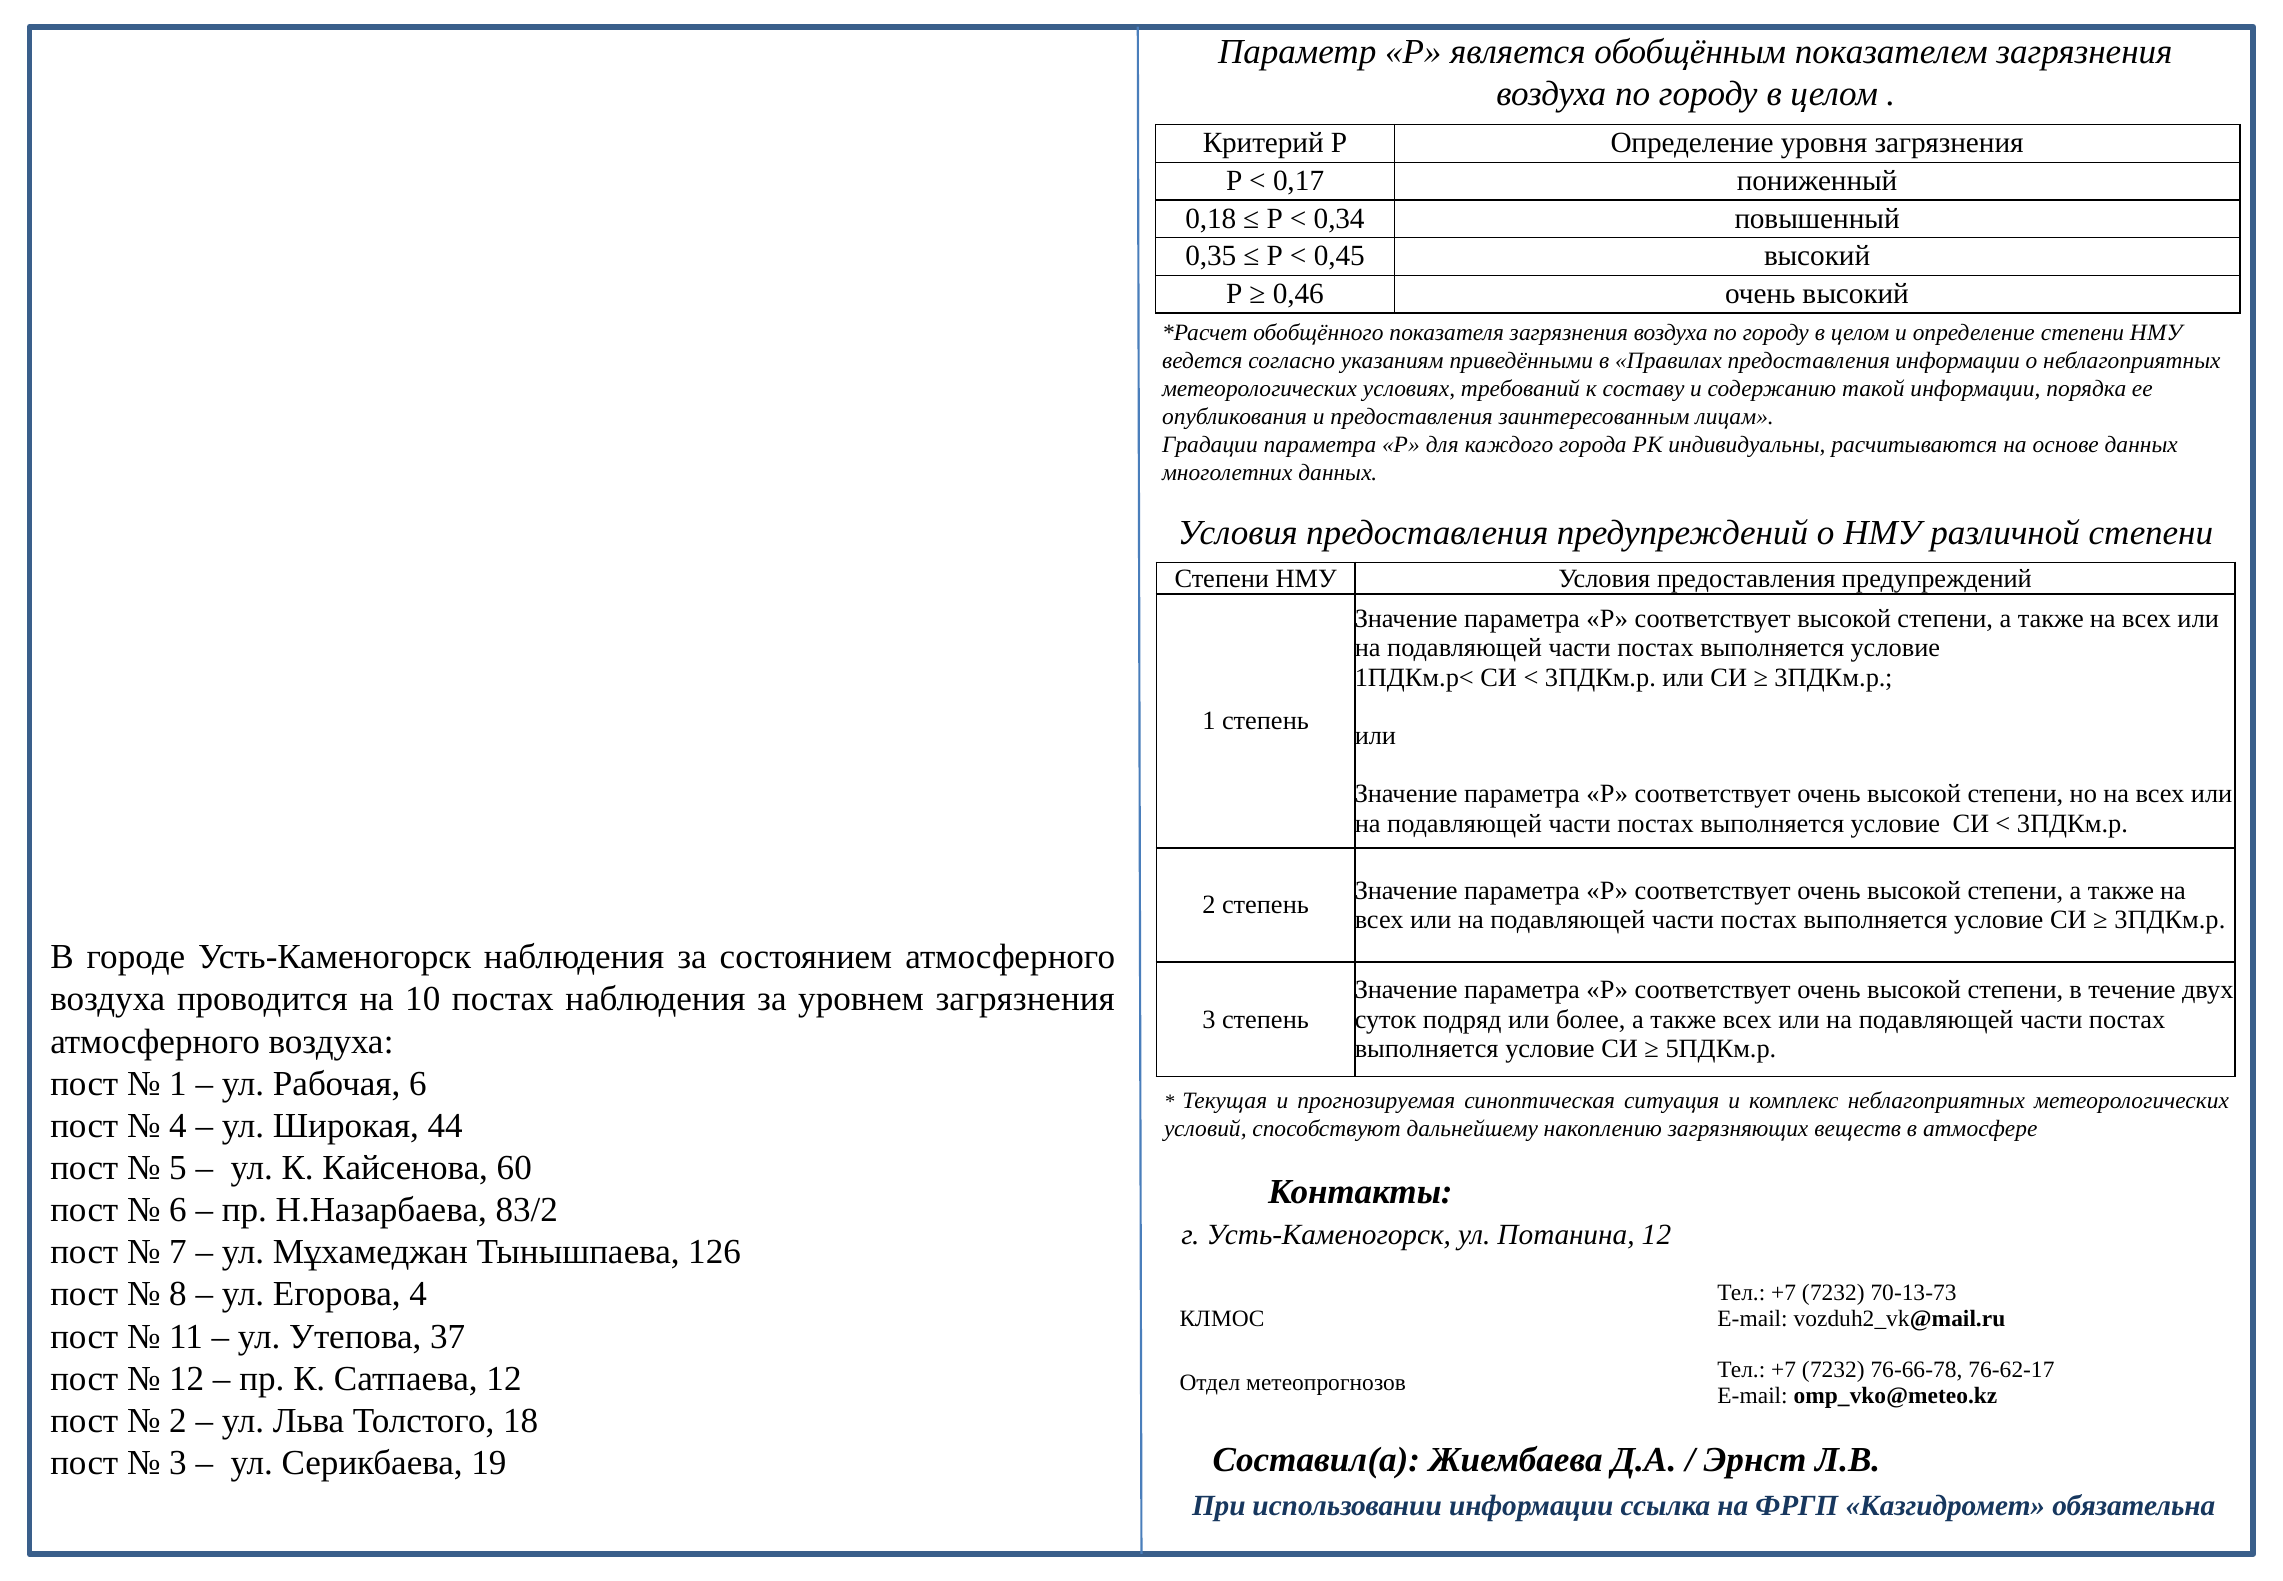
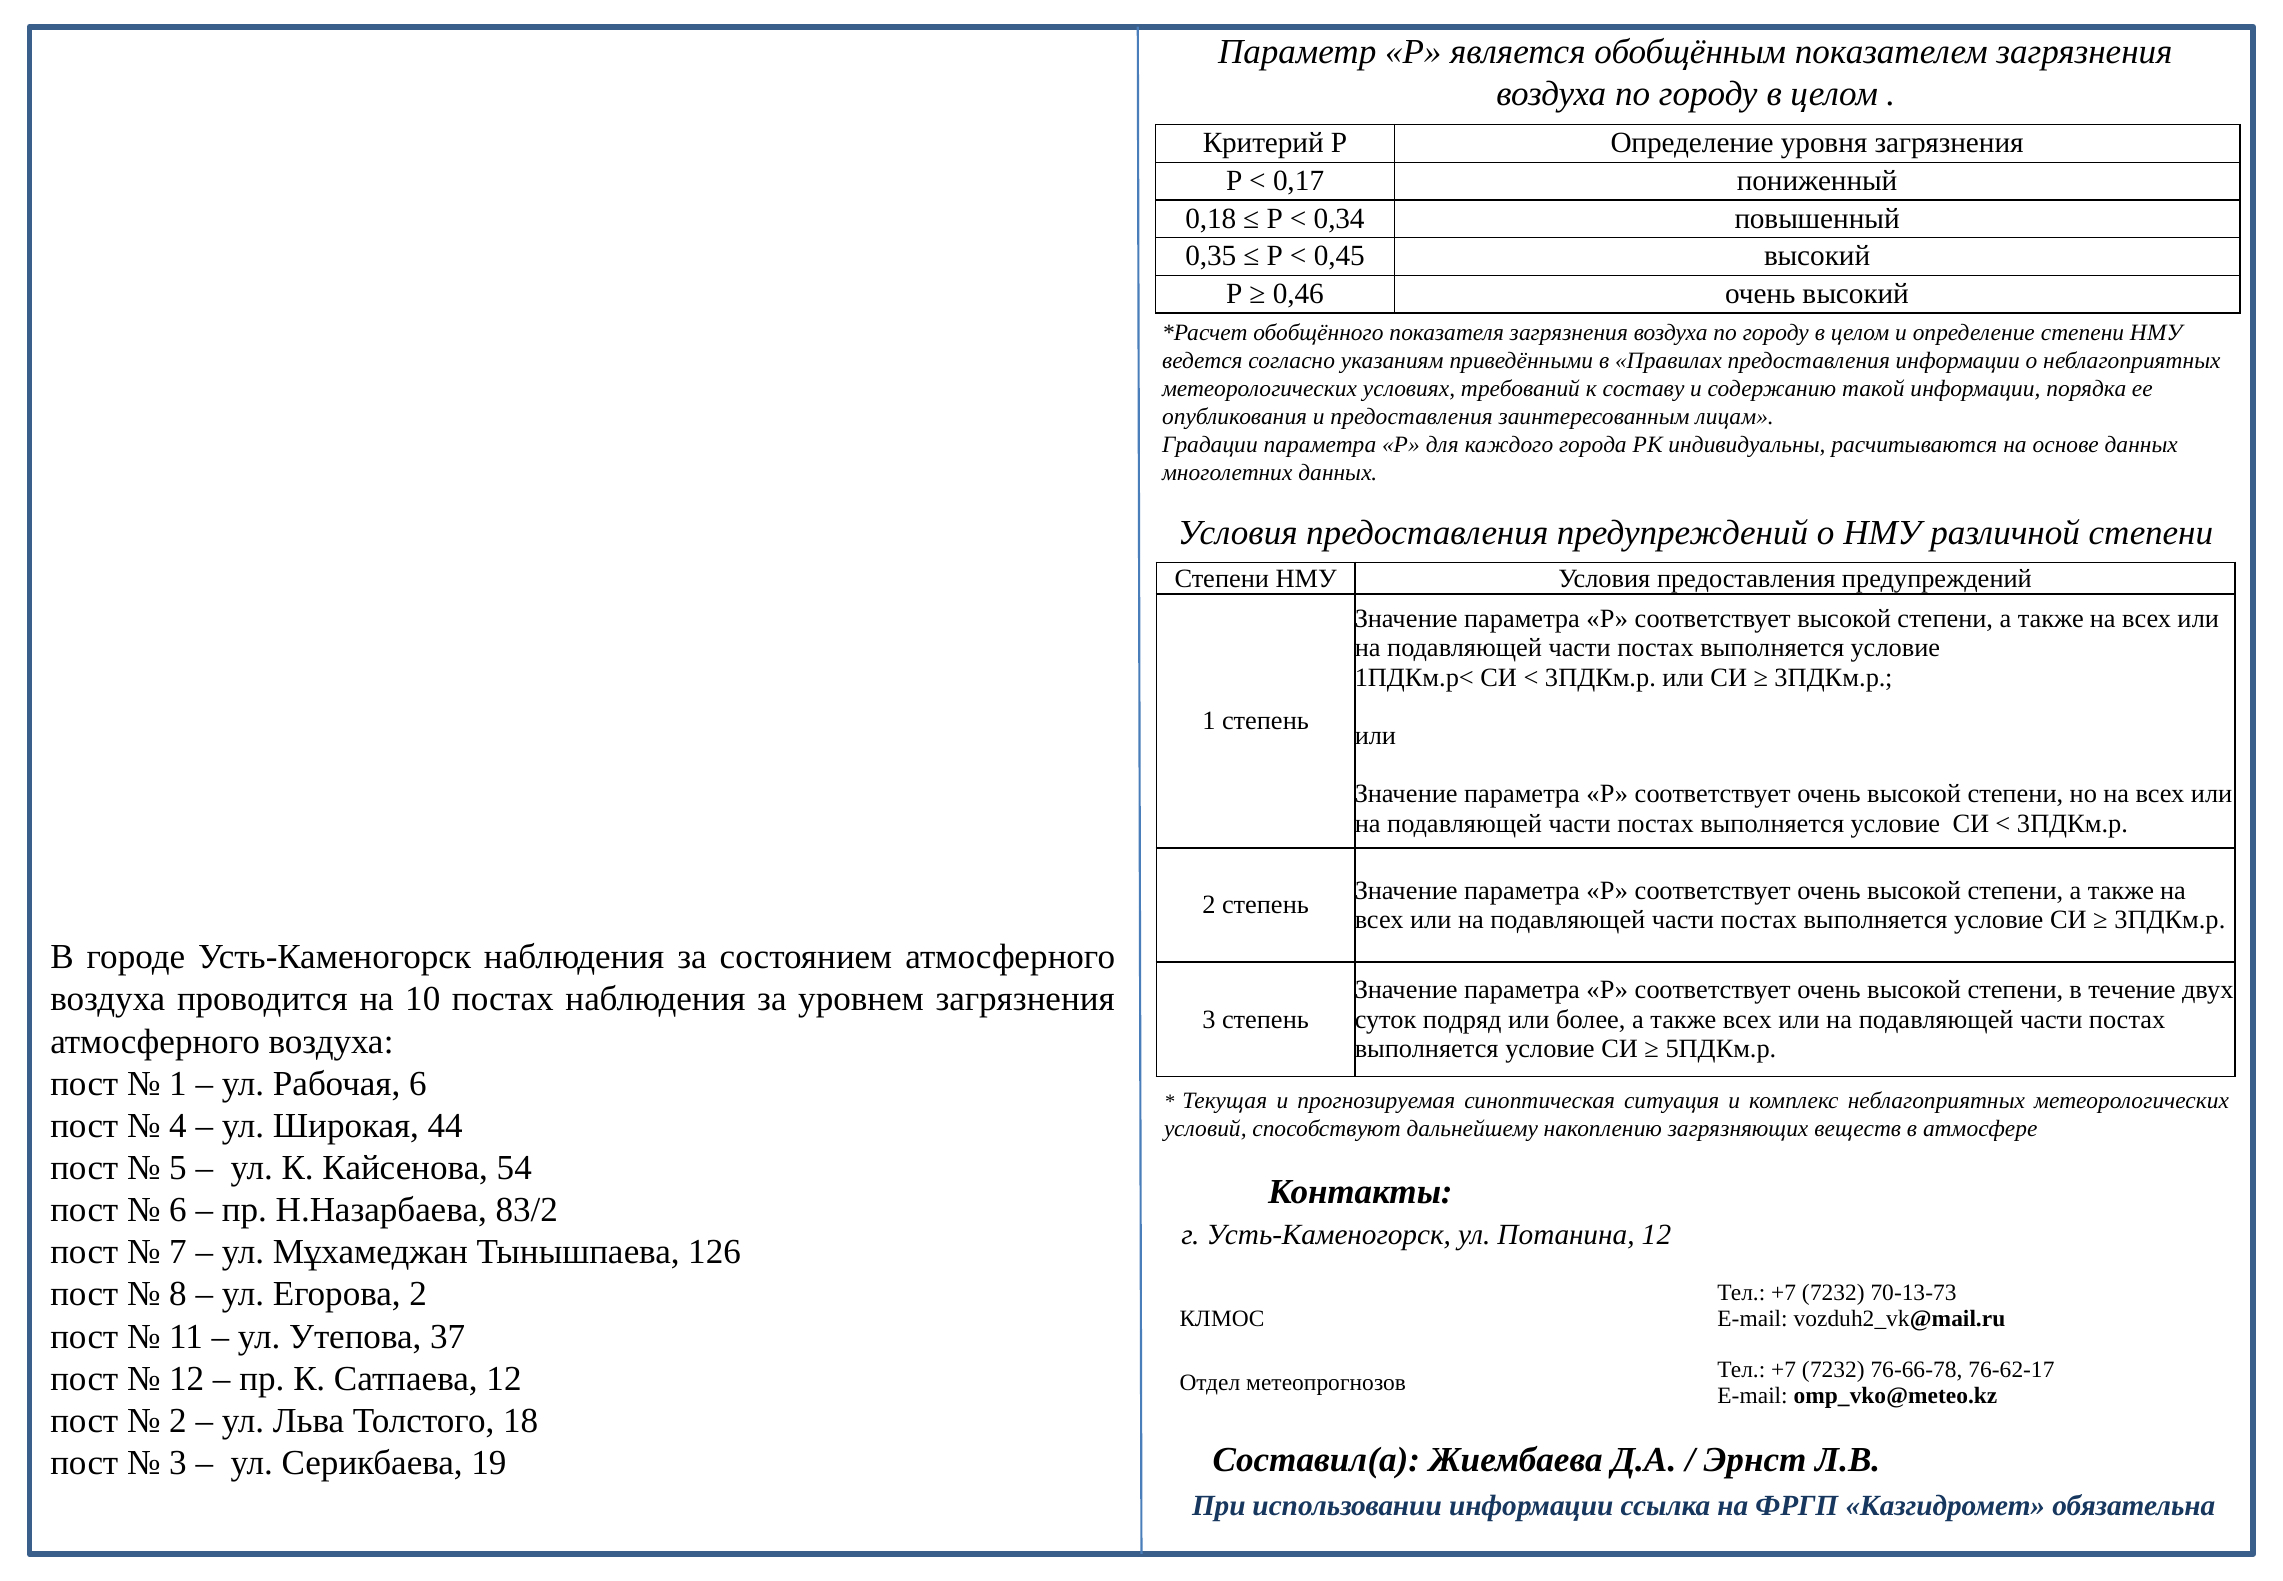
60: 60 -> 54 (514, 1168)
Егорова 4: 4 -> 2 (418, 1294)
